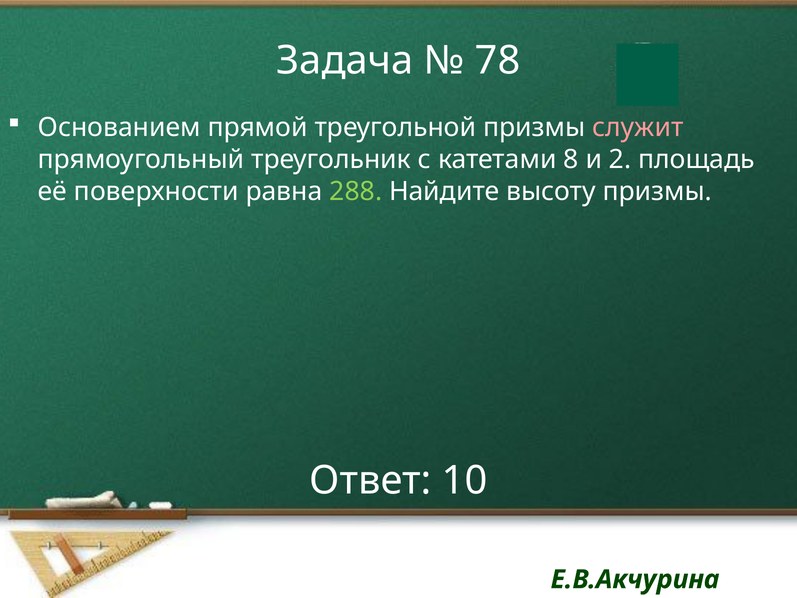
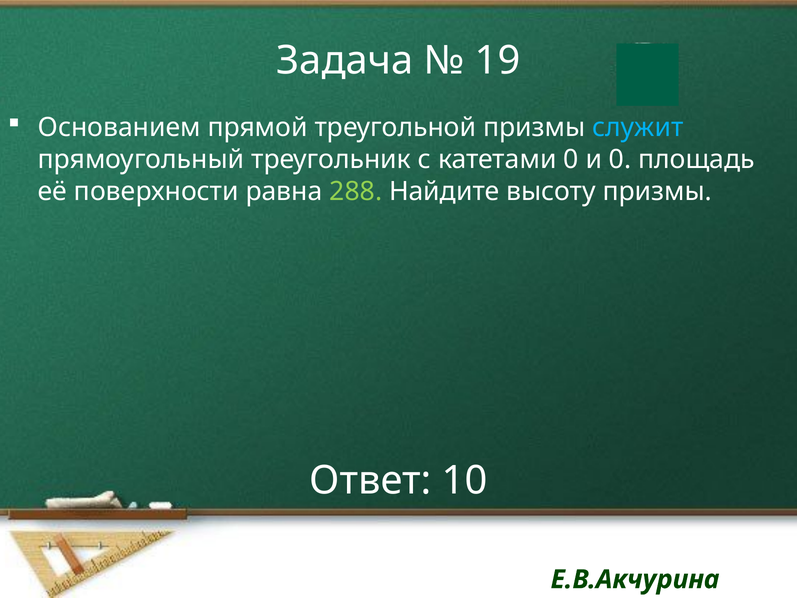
78: 78 -> 19 (498, 61)
служит colour: pink -> light blue (638, 128)
катетами 8: 8 -> 0 (571, 160)
и 2: 2 -> 0 (620, 160)
